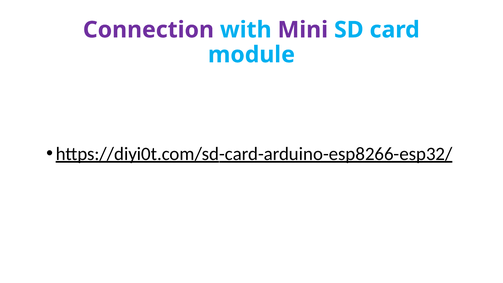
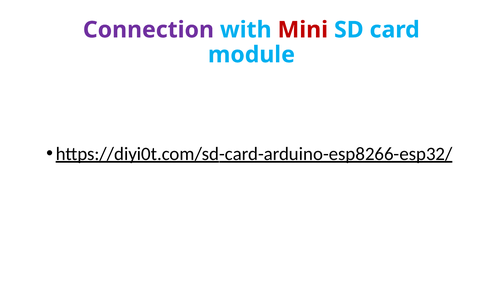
Mini colour: purple -> red (303, 30)
